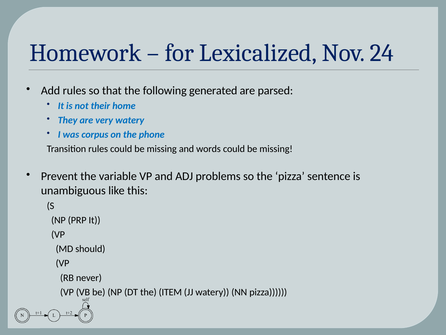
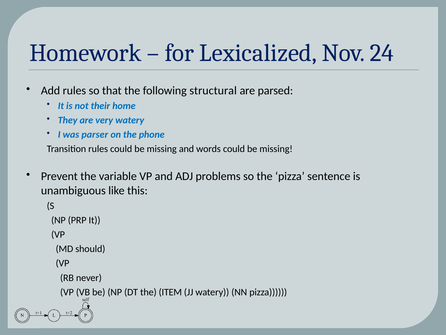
generated: generated -> structural (213, 90)
corpus: corpus -> parser (95, 134)
